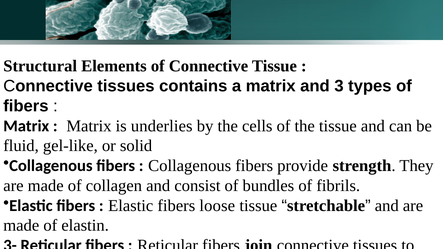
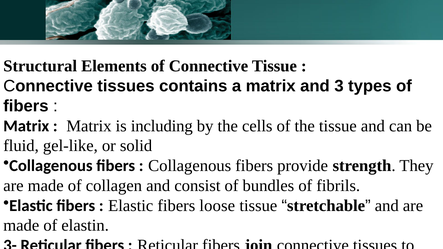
underlies: underlies -> including (162, 126)
